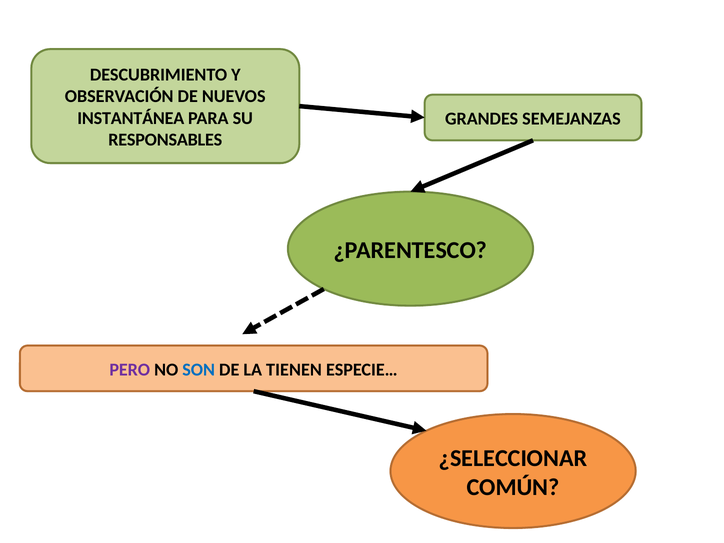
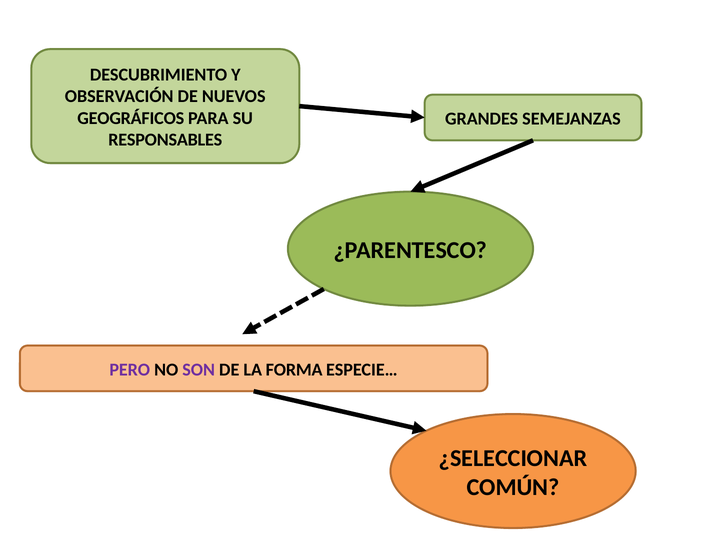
INSTANTÁNEA: INSTANTÁNEA -> GEOGRÁFICOS (131, 118)
SON colour: blue -> purple (199, 370)
TIENEN: TIENEN -> FORMA (294, 370)
